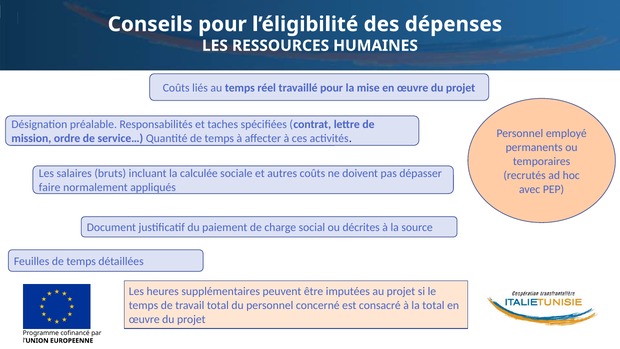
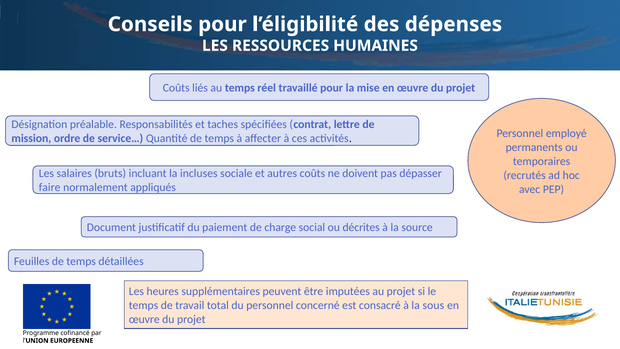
calculée: calculée -> incluses (199, 173)
la total: total -> sous (433, 305)
